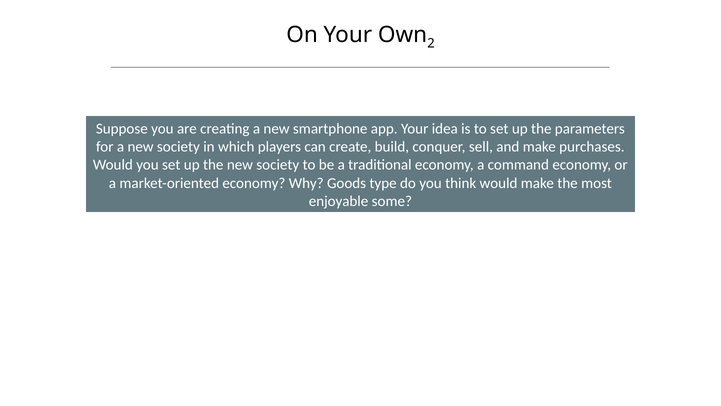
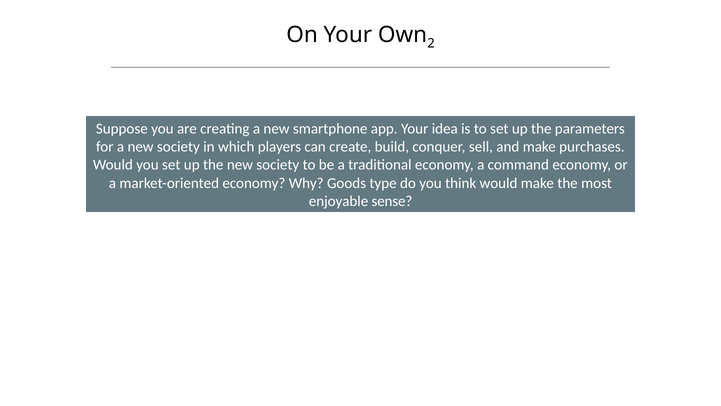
some: some -> sense (392, 201)
